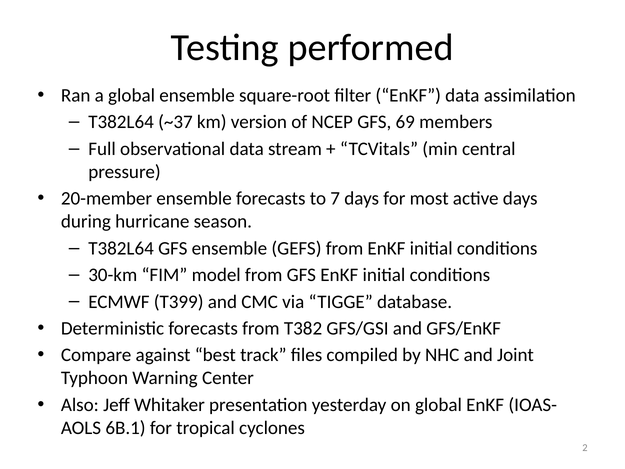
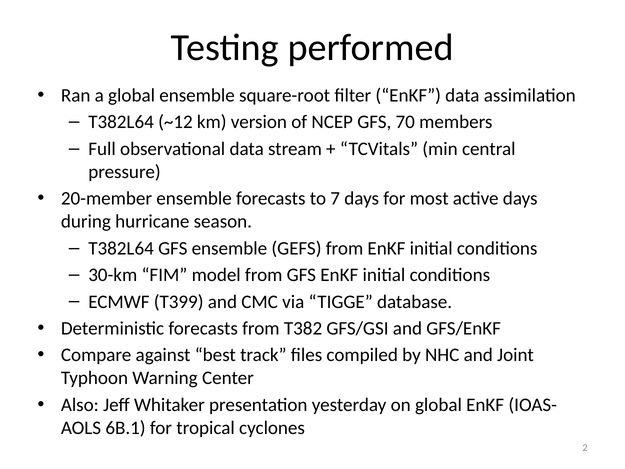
~37: ~37 -> ~12 (175, 122)
69: 69 -> 70 (405, 122)
